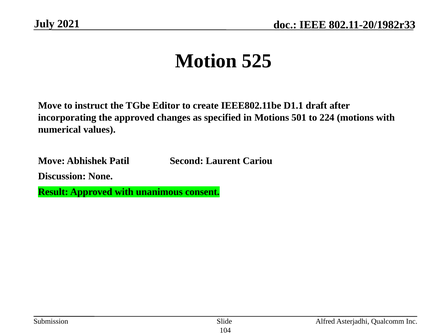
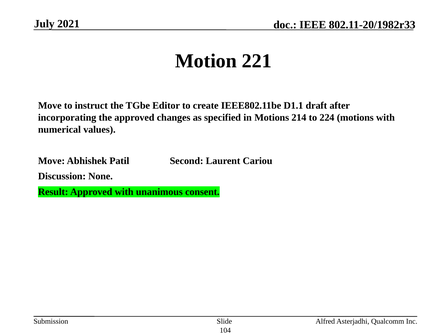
525: 525 -> 221 (257, 61)
501: 501 -> 214 (299, 118)
